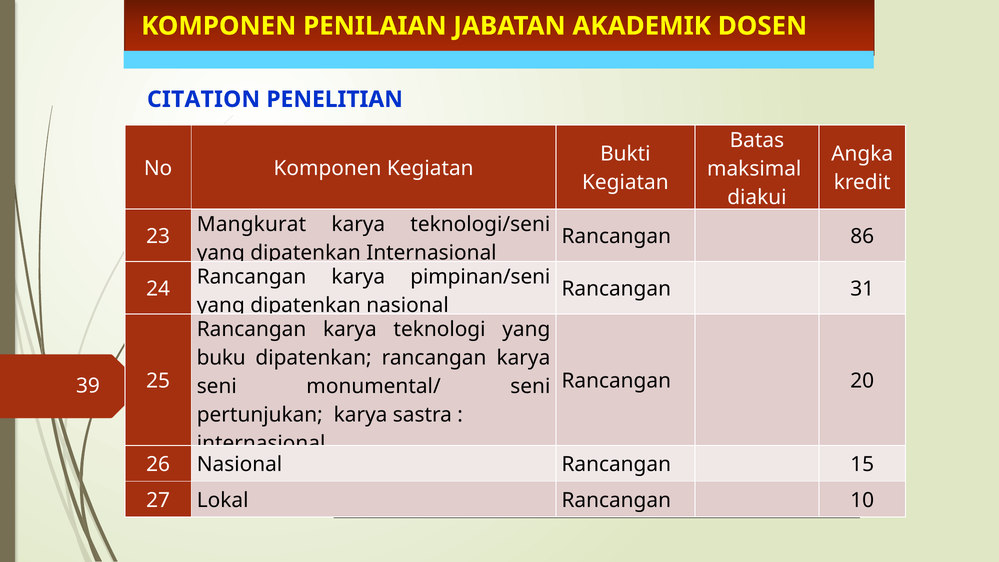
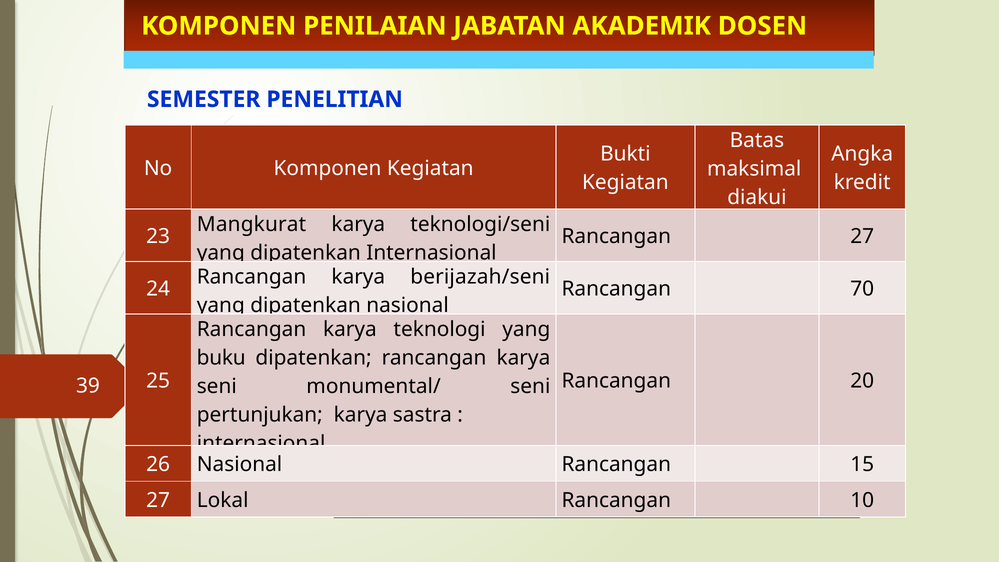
CITATION: CITATION -> SEMESTER (204, 99)
Rancangan 86: 86 -> 27 (862, 236)
pimpinan/seni: pimpinan/seni -> berijazah/seni (480, 277)
31: 31 -> 70 (862, 289)
